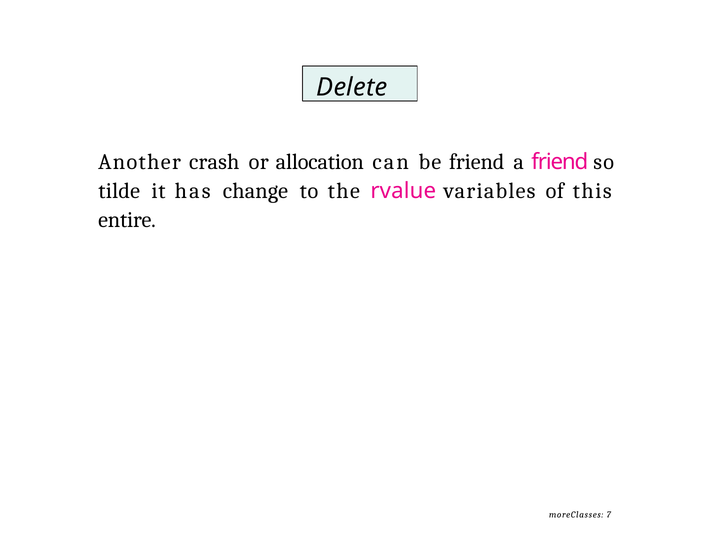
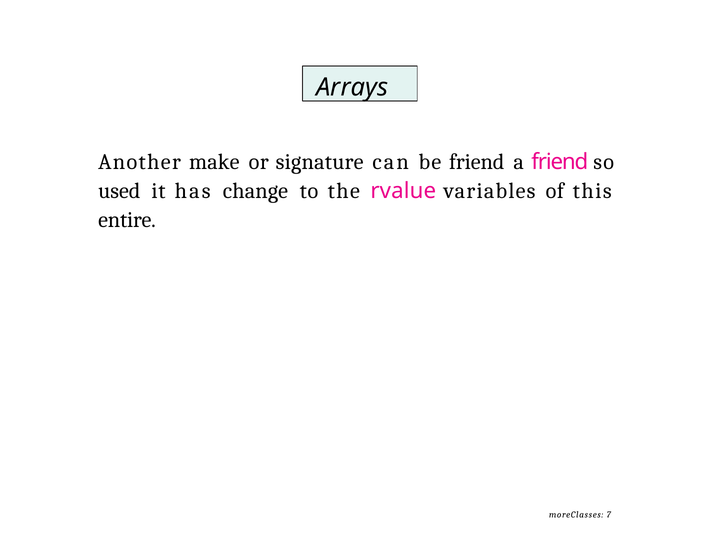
Delete: Delete -> Arrays (352, 87)
crash: crash -> make (214, 162)
allocation: allocation -> signature (320, 162)
tilde: tilde -> used (119, 191)
